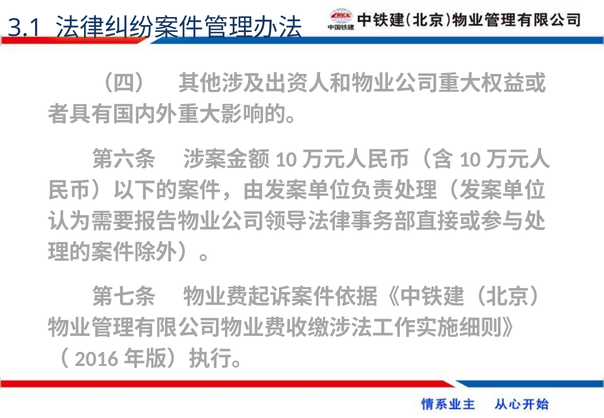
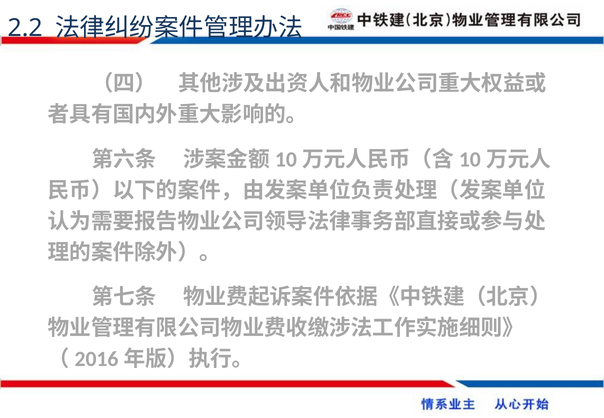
3.1: 3.1 -> 2.2 (25, 28)
